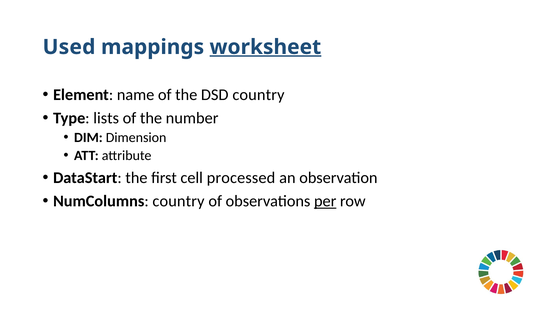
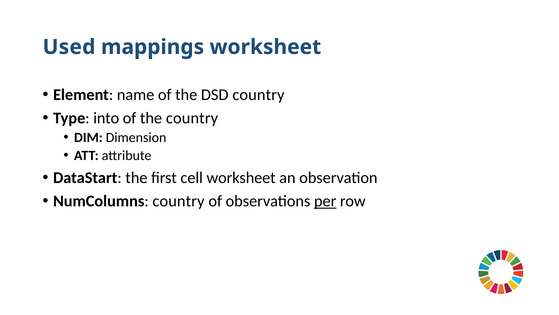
worksheet underline: present -> none (265, 47)
lists: lists -> into (106, 118)
the number: number -> country (192, 118)
cell processed: processed -> worksheet (241, 177)
